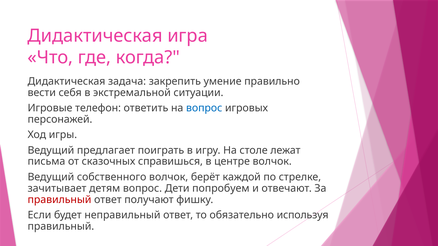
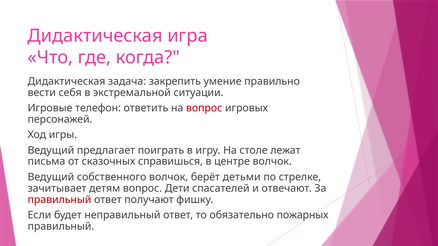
вопрос colour: blue -> red (204, 108)
каждой: каждой -> детьми (242, 177)
попробуем: попробуем -> спасателей (221, 189)
используя: используя -> пожарных (303, 215)
